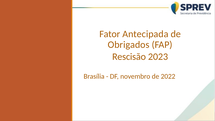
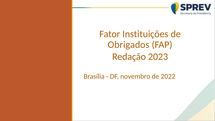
Antecipada: Antecipada -> Instituições (145, 34)
Rescisão: Rescisão -> Redação (129, 57)
